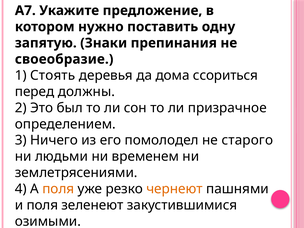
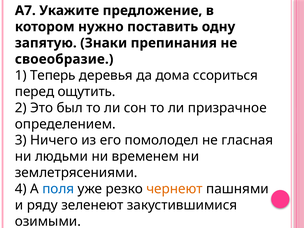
Стоять: Стоять -> Теперь (53, 75)
должны: должны -> ощутить (87, 92)
старого: старого -> гласная (247, 140)
поля colour: orange -> blue (58, 189)
и поля: поля -> ряду (42, 205)
